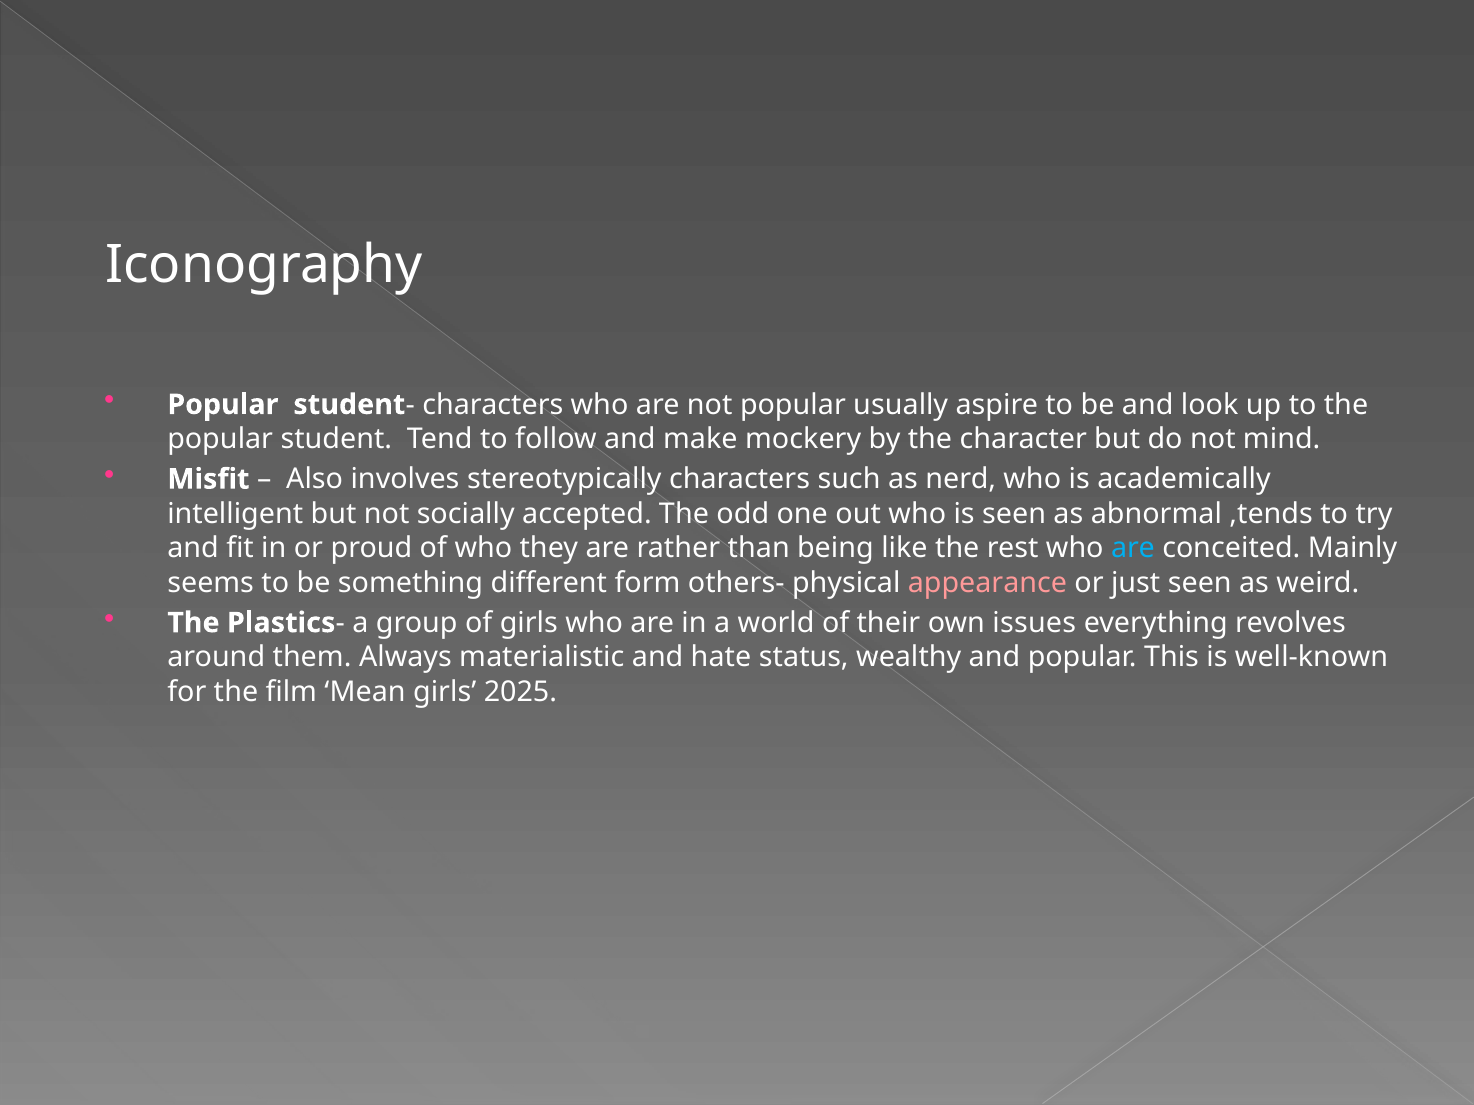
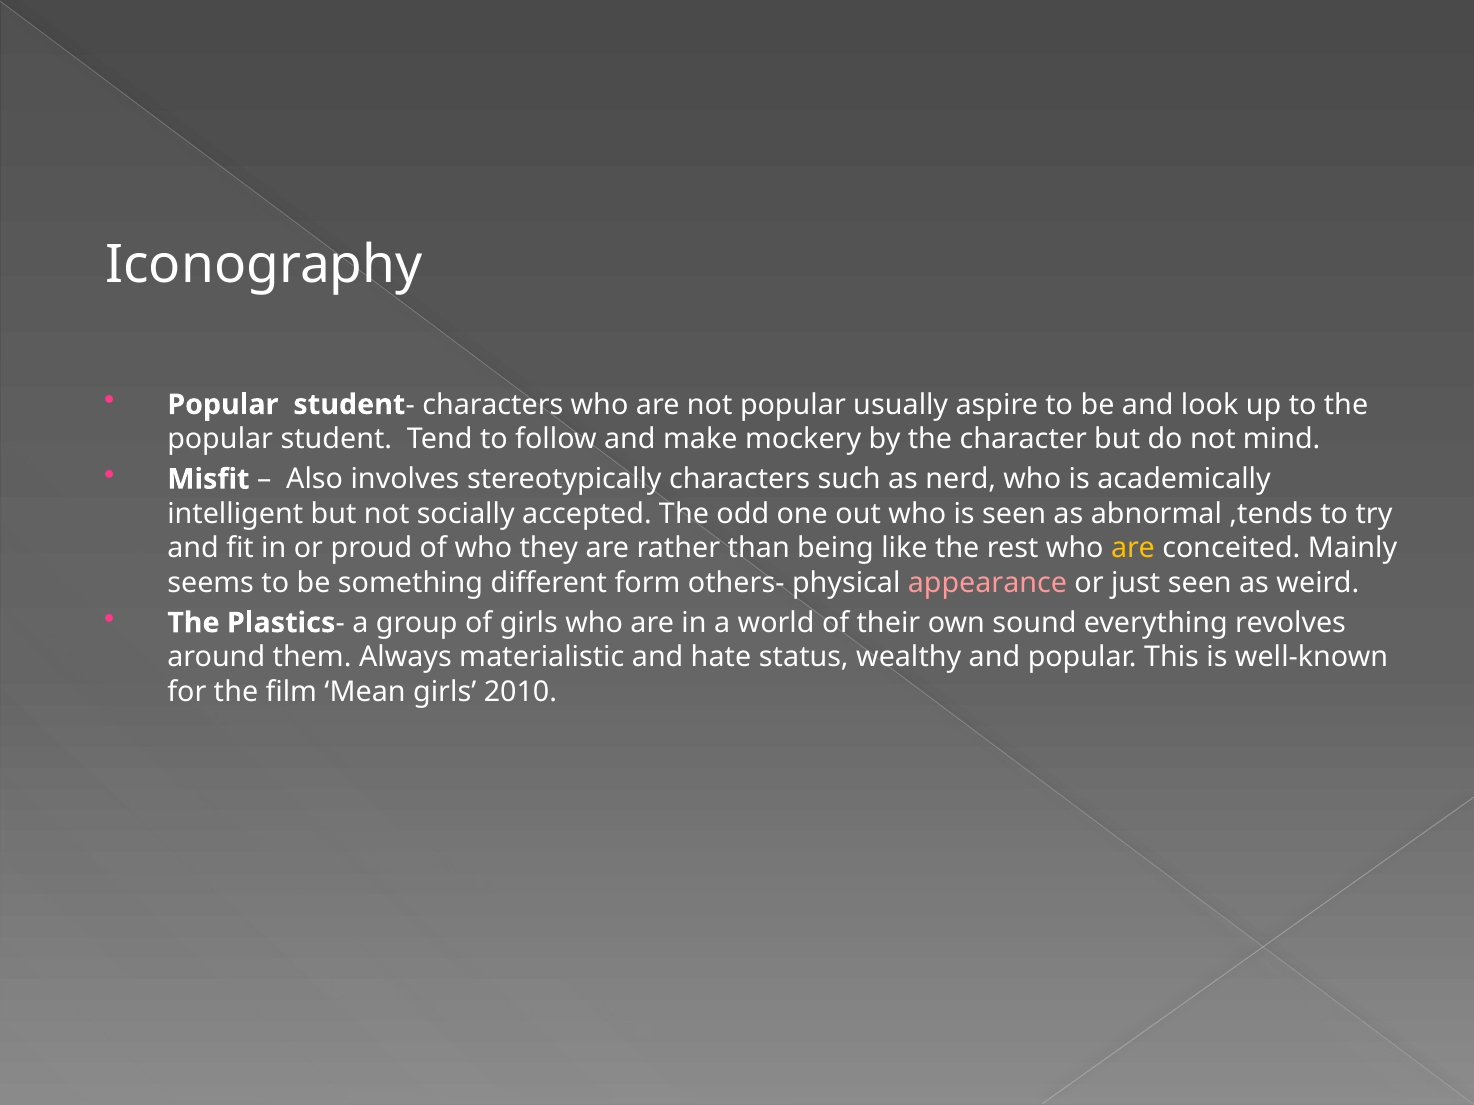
are colour: light blue -> yellow (1133, 548)
issues: issues -> sound (1034, 623)
2025: 2025 -> 2010 (520, 692)
